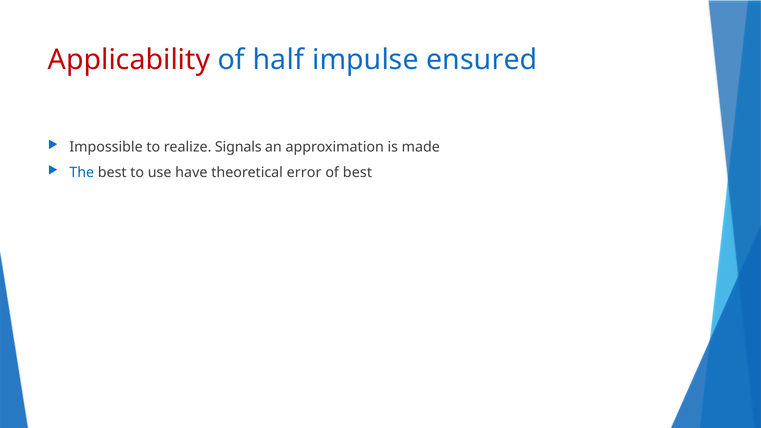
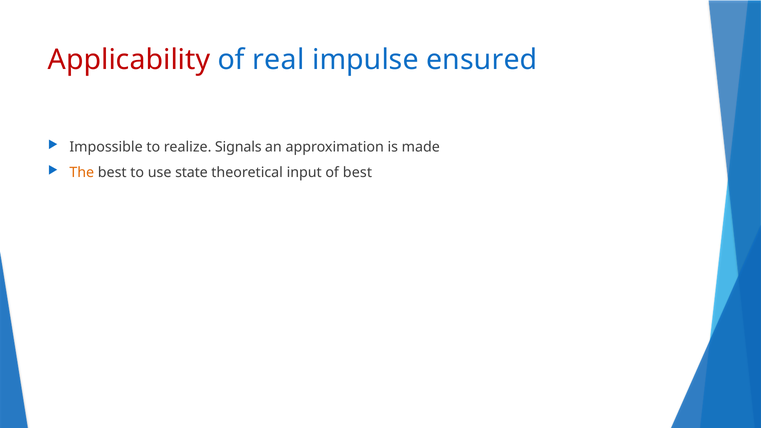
half: half -> real (278, 60)
The colour: blue -> orange (82, 172)
have: have -> state (191, 172)
error: error -> input (304, 172)
